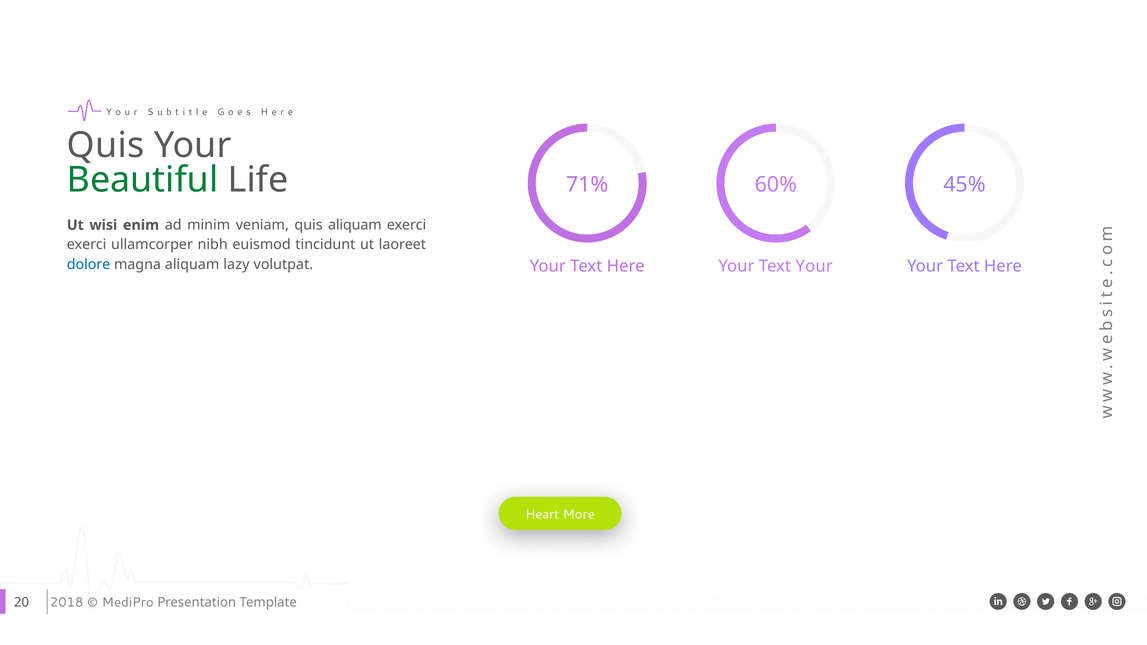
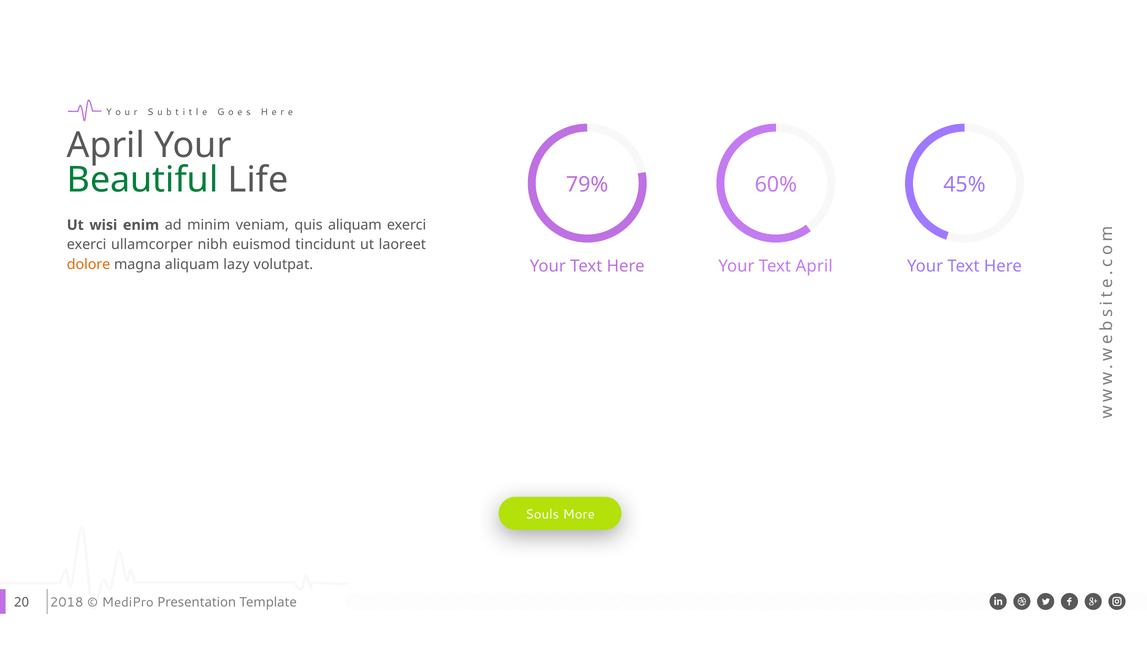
Quis: Quis -> April (106, 146)
71%: 71% -> 79% (587, 185)
dolore colour: blue -> orange (89, 264)
Text Your: Your -> April (814, 266)
Heart: Heart -> Souls (542, 514)
